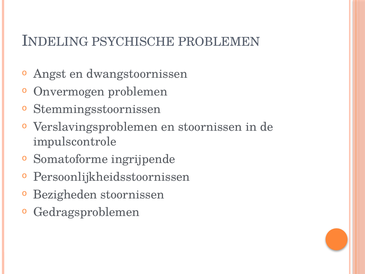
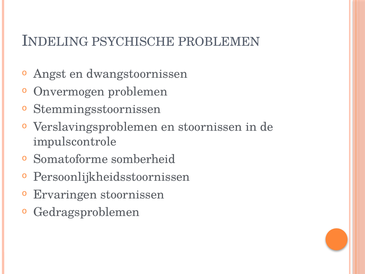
ingrijpende: ingrijpende -> somberheid (143, 159)
Bezigheden: Bezigheden -> Ervaringen (65, 194)
